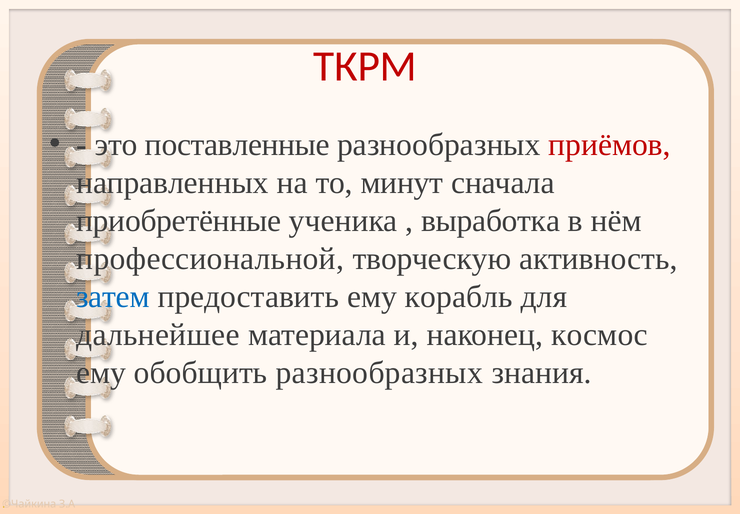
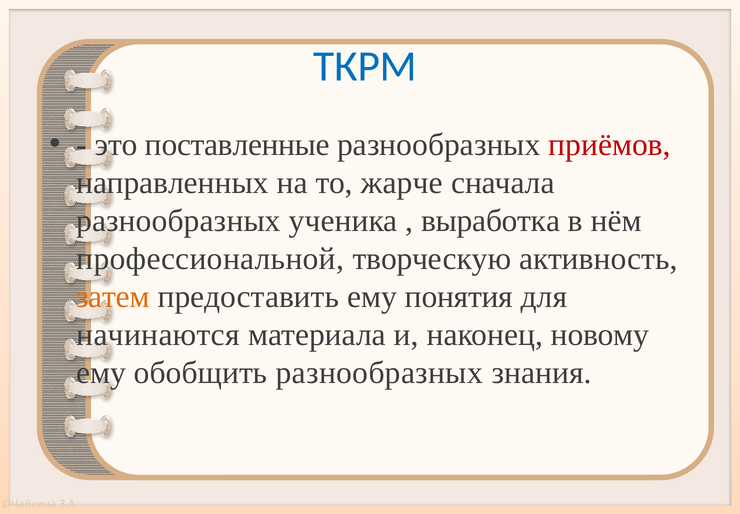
ТКРМ colour: red -> blue (365, 66)
минут: минут -> жарче (402, 183)
приобретённые: приобретённые -> разнообразных (178, 221)
затем colour: blue -> orange (113, 296)
корабль: корабль -> понятия (459, 296)
дальнейшее: дальнейшее -> начинаются (158, 334)
космос: космос -> новому (600, 334)
